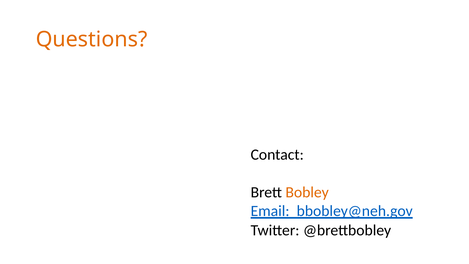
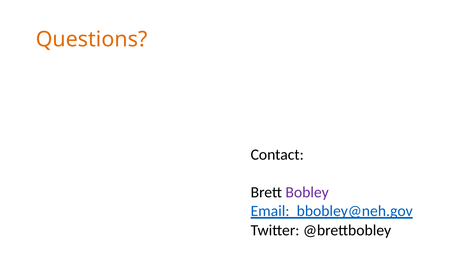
Bobley colour: orange -> purple (307, 192)
